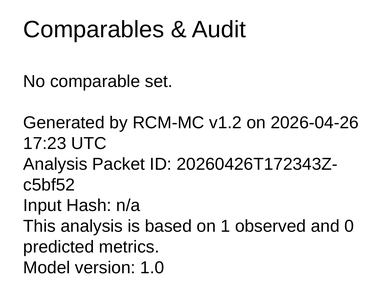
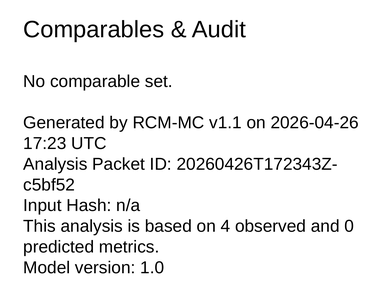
v1.2: v1.2 -> v1.1 (225, 123)
1: 1 -> 4 (225, 226)
